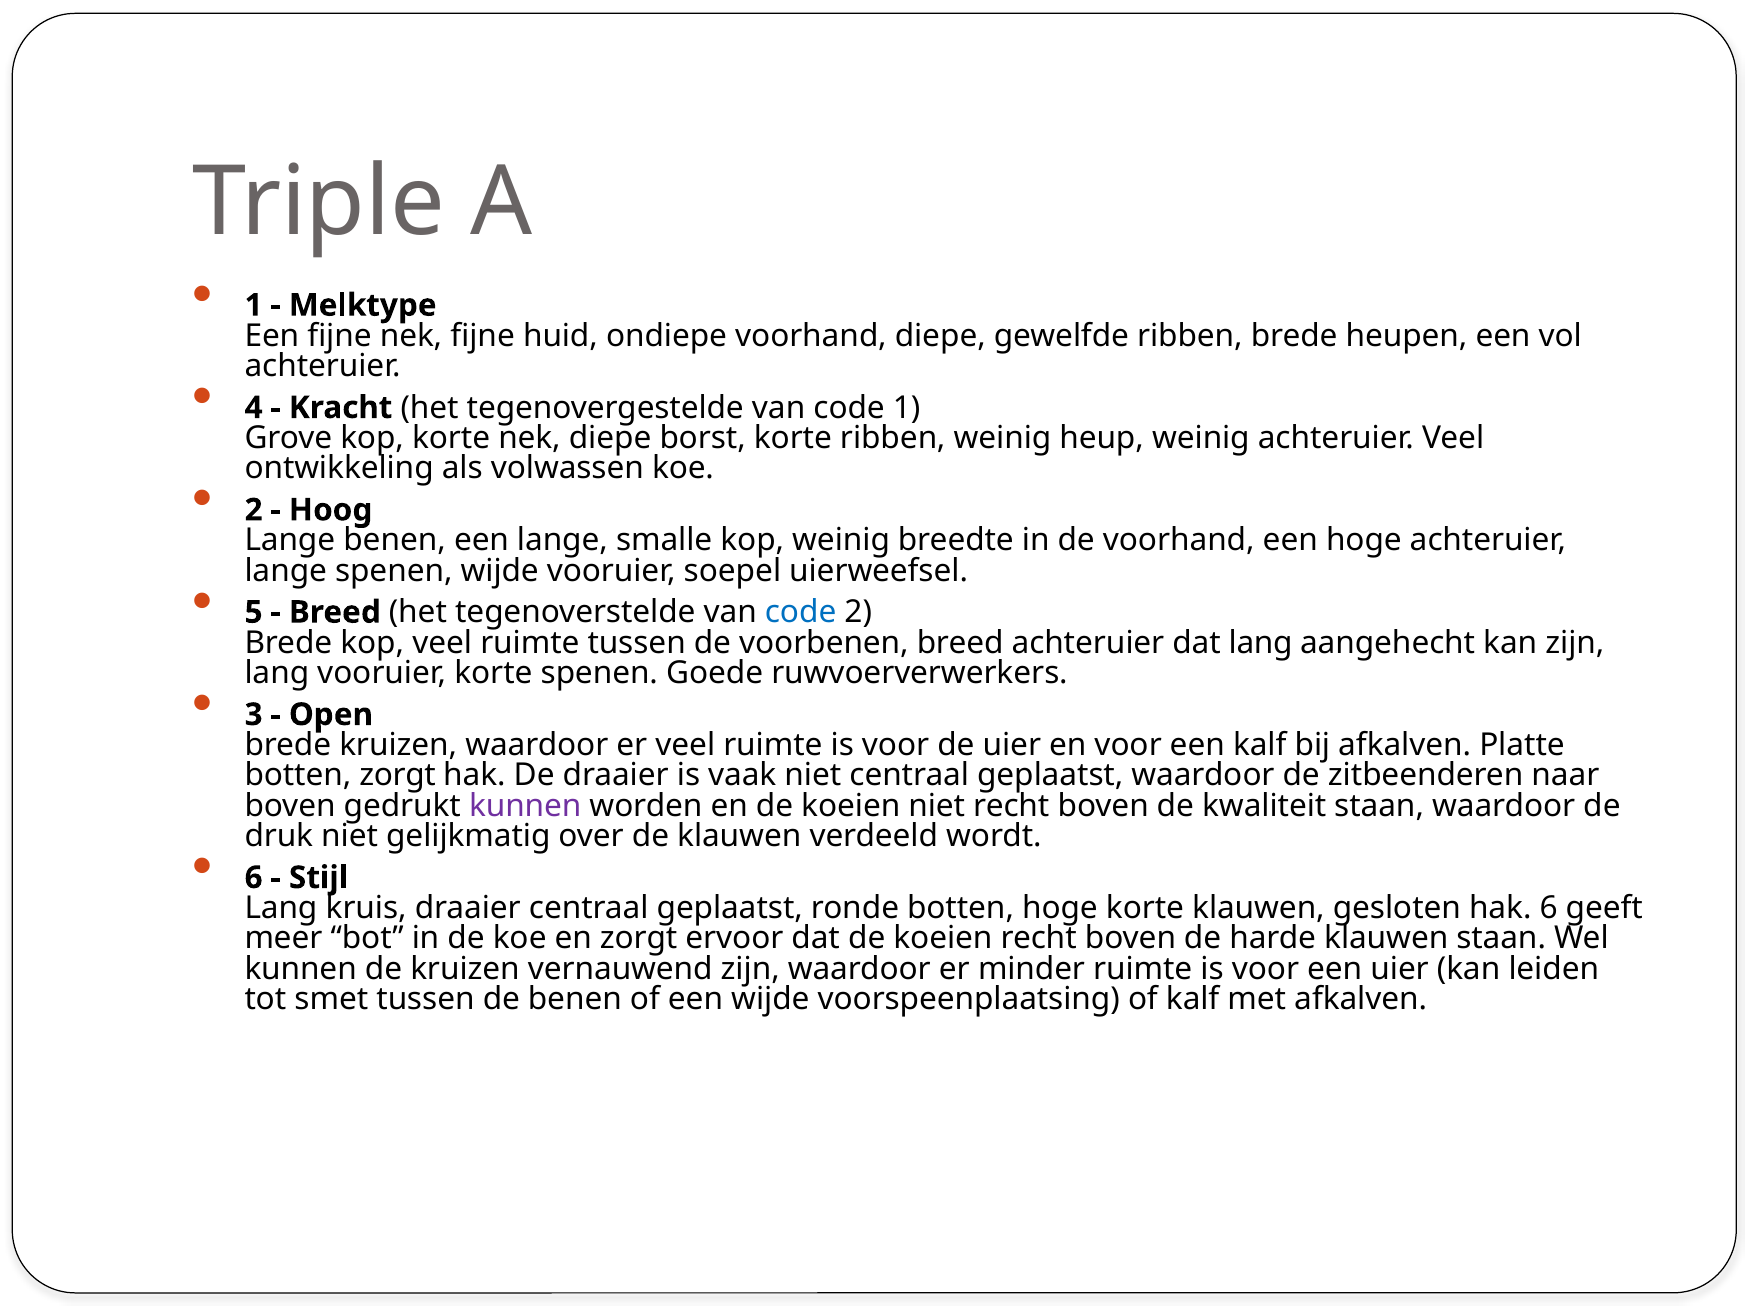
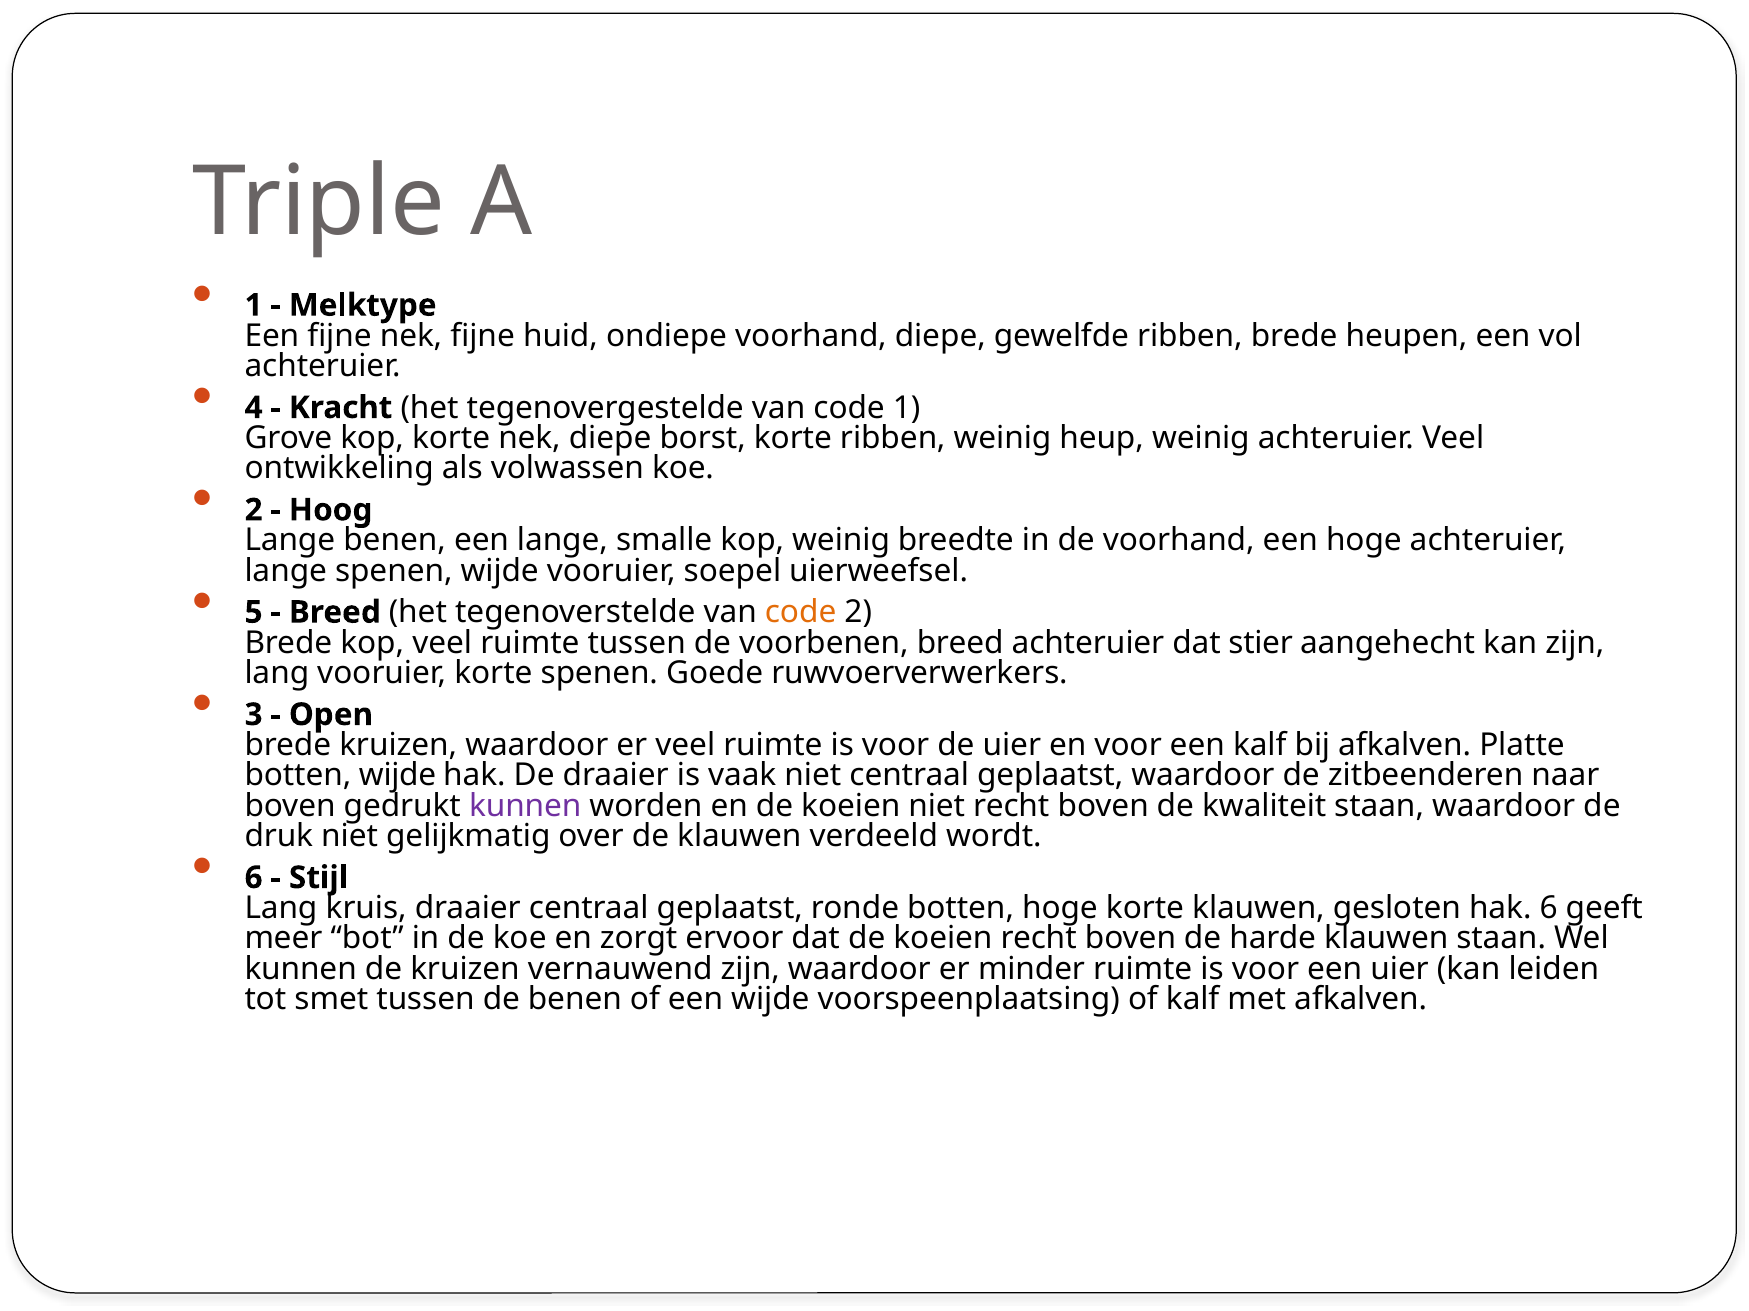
code colour: blue -> orange (801, 613)
dat lang: lang -> stier (1261, 643)
botten zorgt: zorgt -> wijde (398, 776)
